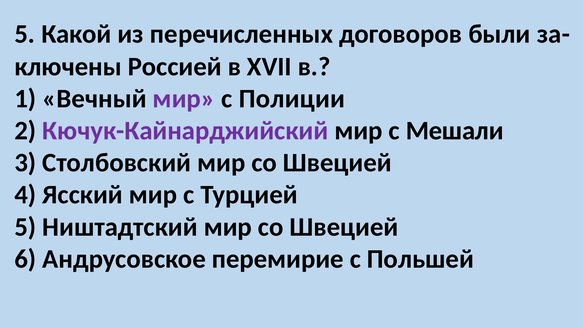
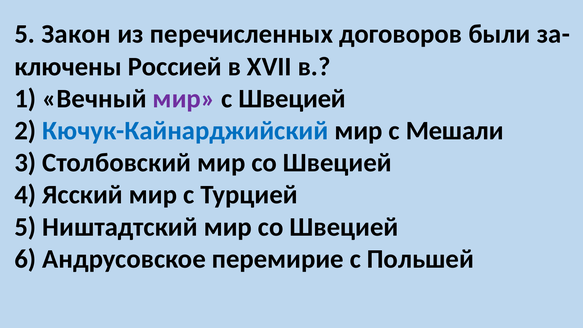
Какой: Какой -> Закон (76, 34)
с Полиции: Полиции -> Швецией (292, 99)
Кючук-Кайнарджийский colour: purple -> blue (185, 131)
